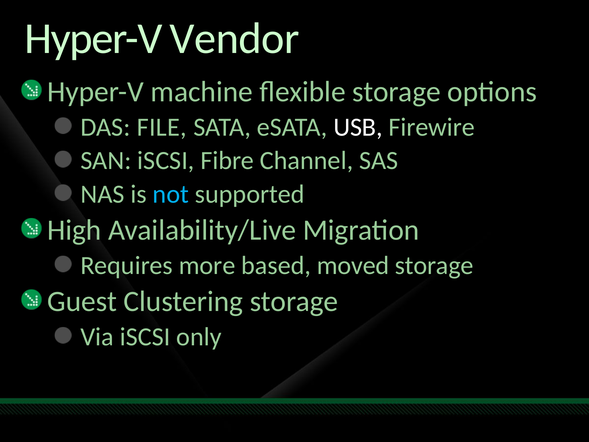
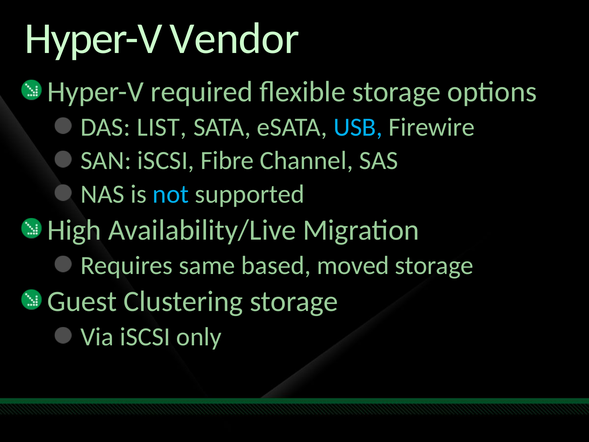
machine: machine -> required (202, 92)
FILE: FILE -> LIST (162, 127)
USB colour: white -> light blue (358, 127)
more: more -> same (207, 265)
